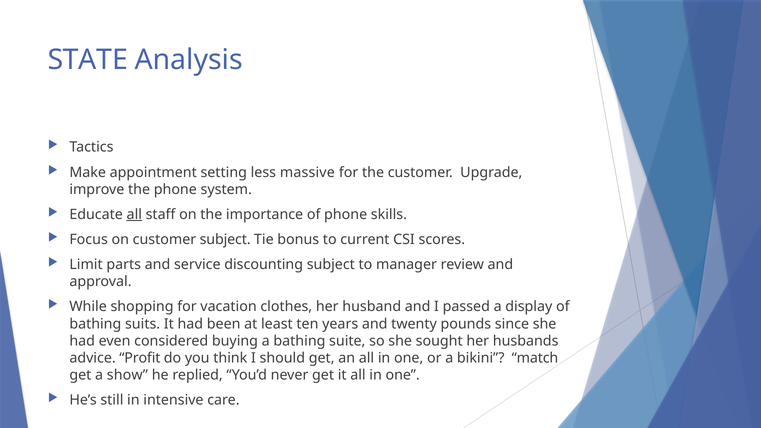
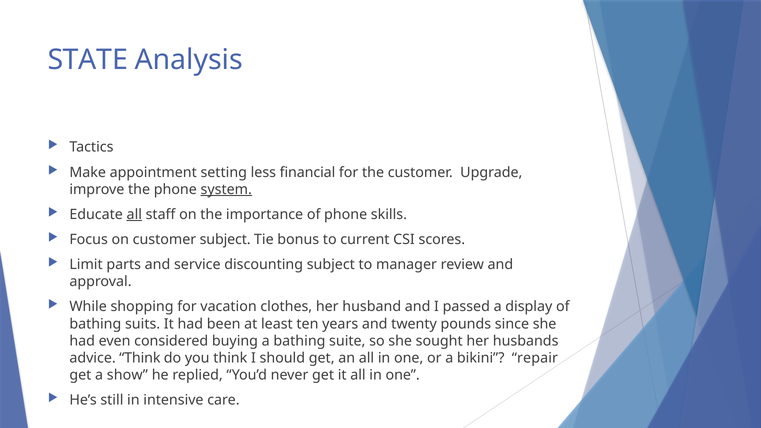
massive: massive -> financial (308, 172)
system underline: none -> present (226, 189)
advice Profit: Profit -> Think (140, 358)
match: match -> repair (535, 358)
